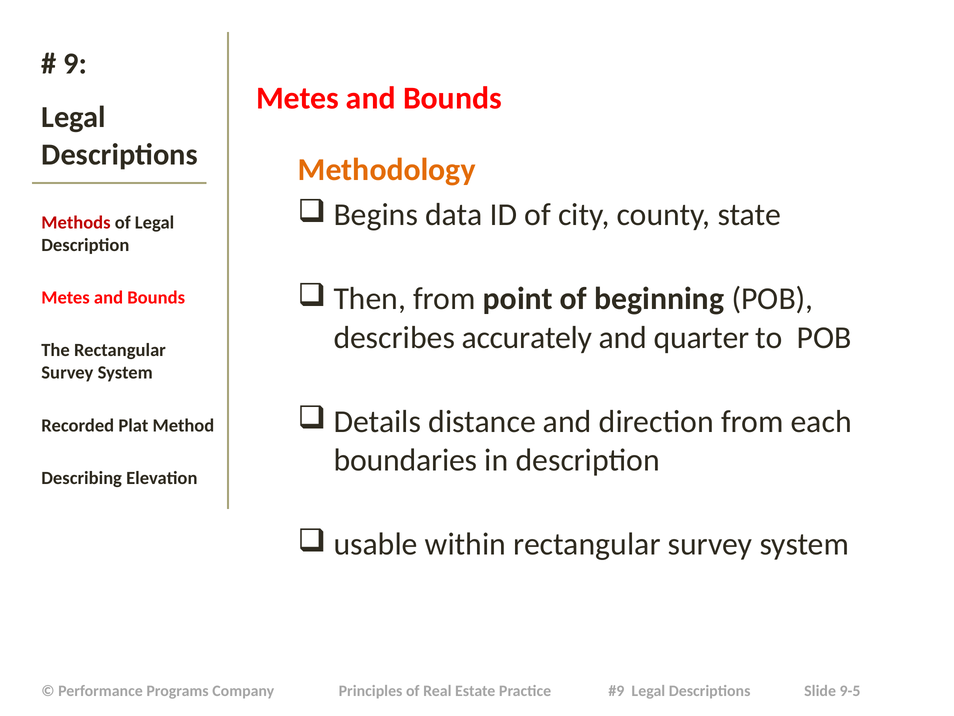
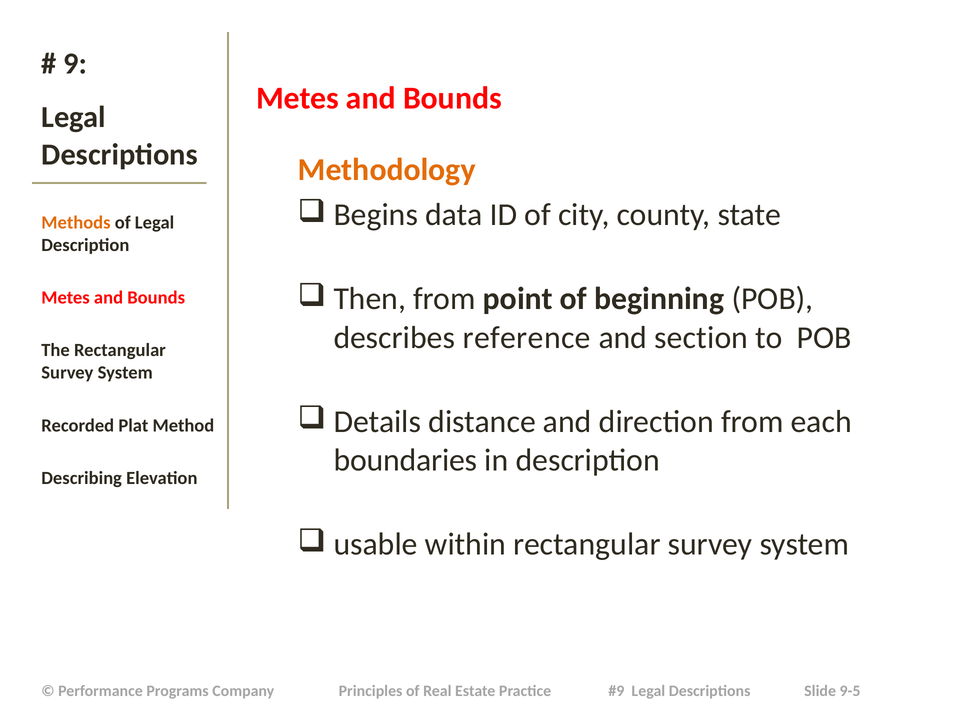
Methods colour: red -> orange (76, 222)
accurately: accurately -> reference (527, 337)
quarter: quarter -> section (701, 337)
